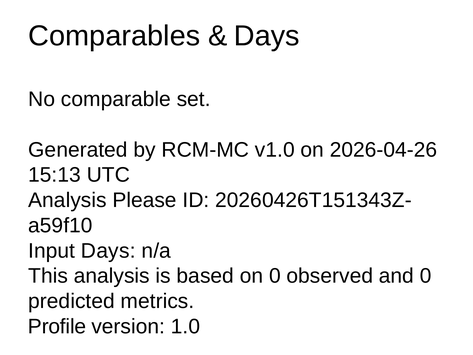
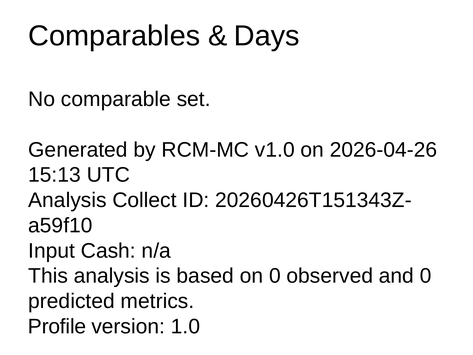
Please: Please -> Collect (145, 200)
Input Days: Days -> Cash (108, 251)
